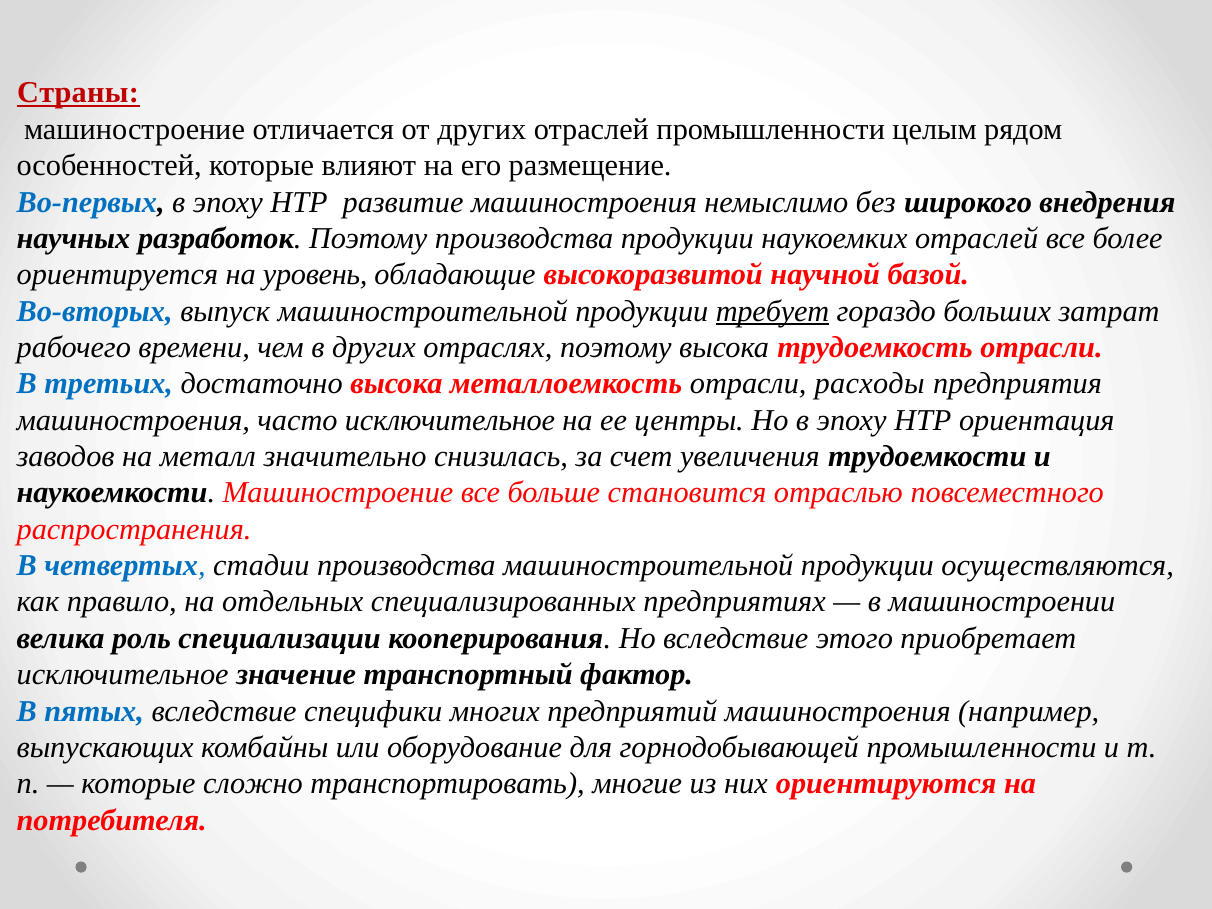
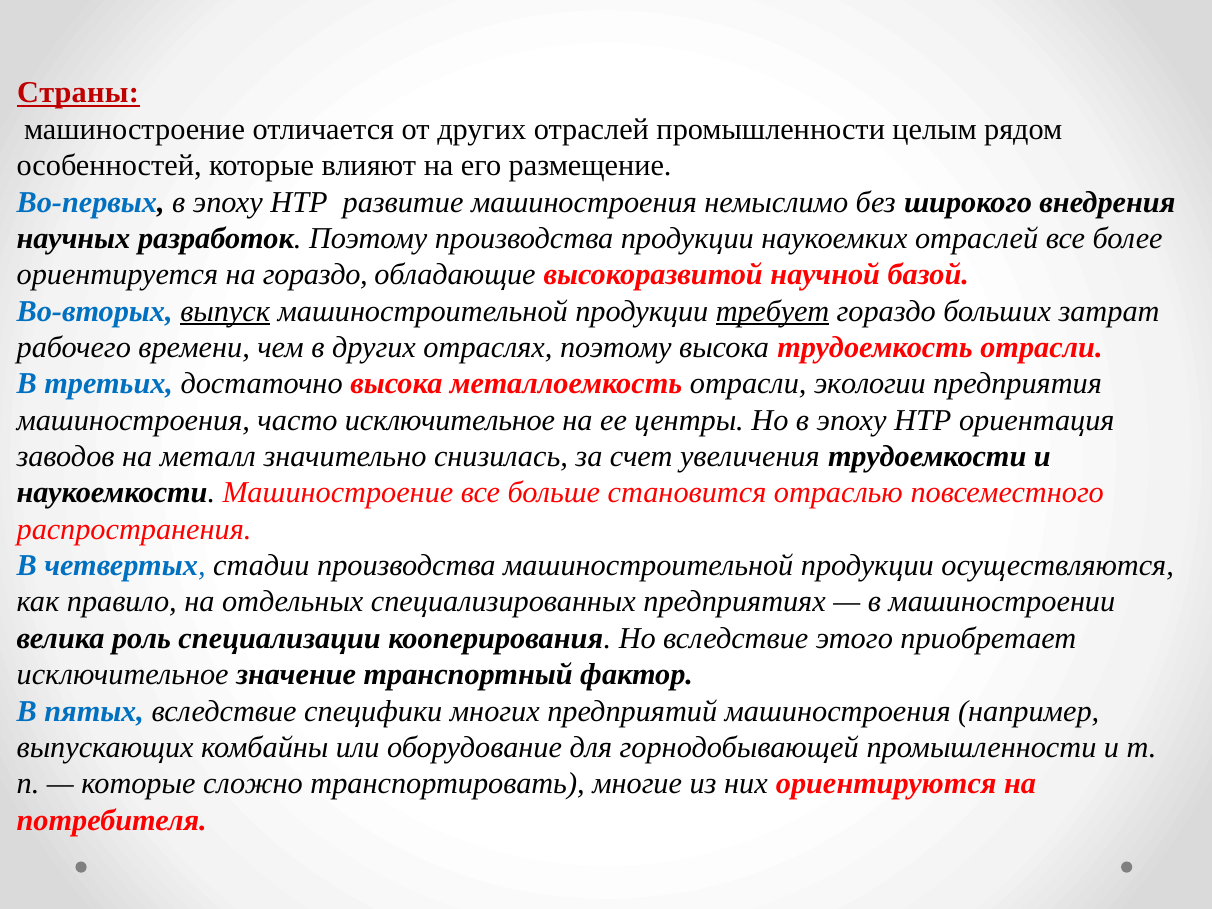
на уровень: уровень -> гораздо (315, 275)
выпуск underline: none -> present (225, 311)
расходы: расходы -> экологии (870, 384)
